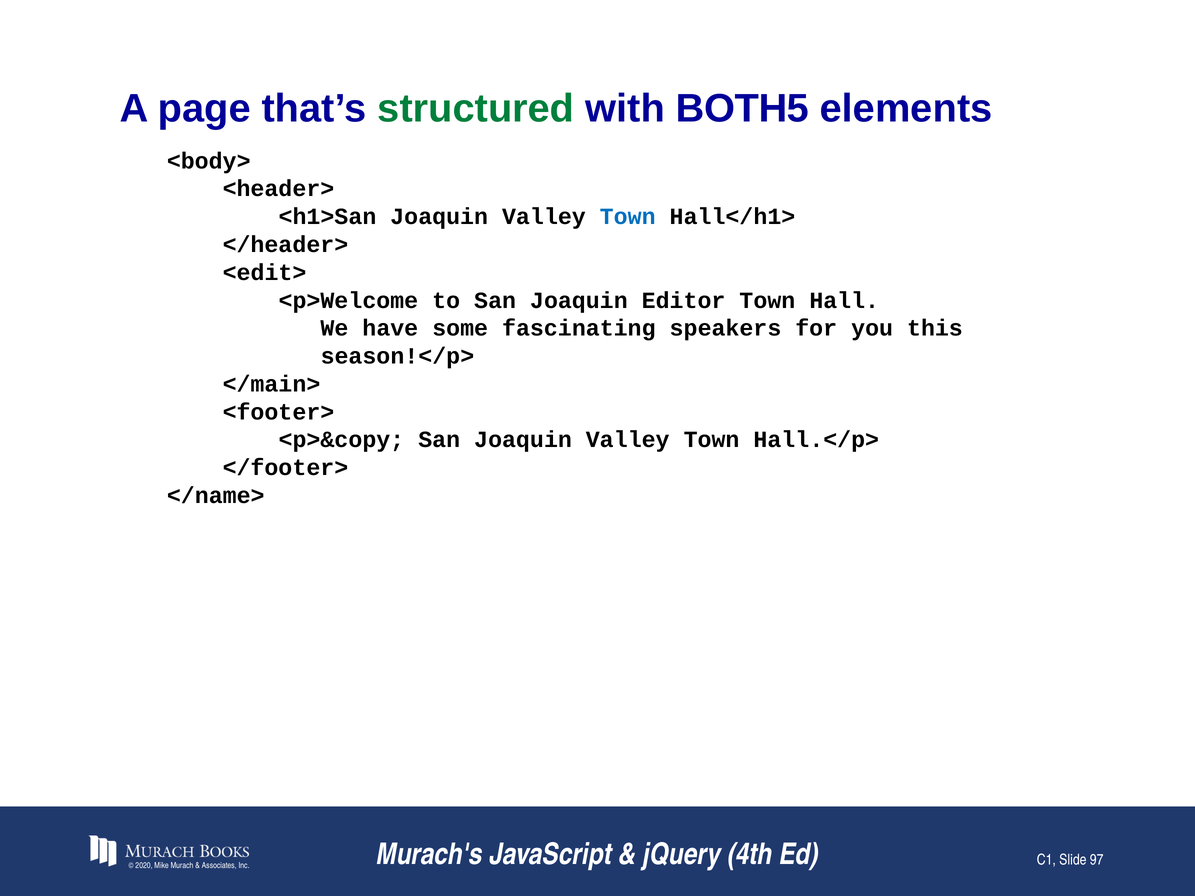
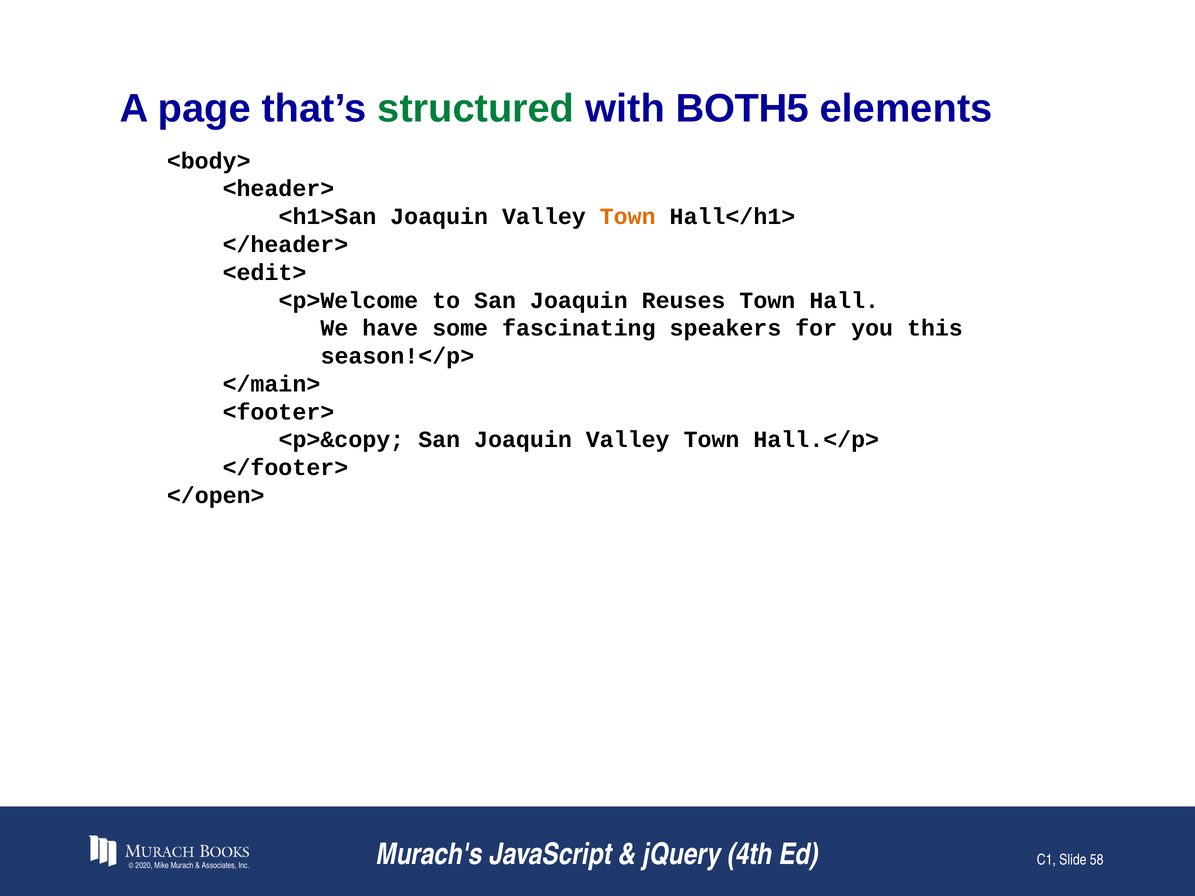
Town colour: blue -> orange (628, 217)
Editor: Editor -> Reuses (684, 300)
</name>: </name> -> </open> (216, 496)
97: 97 -> 58 (1097, 860)
